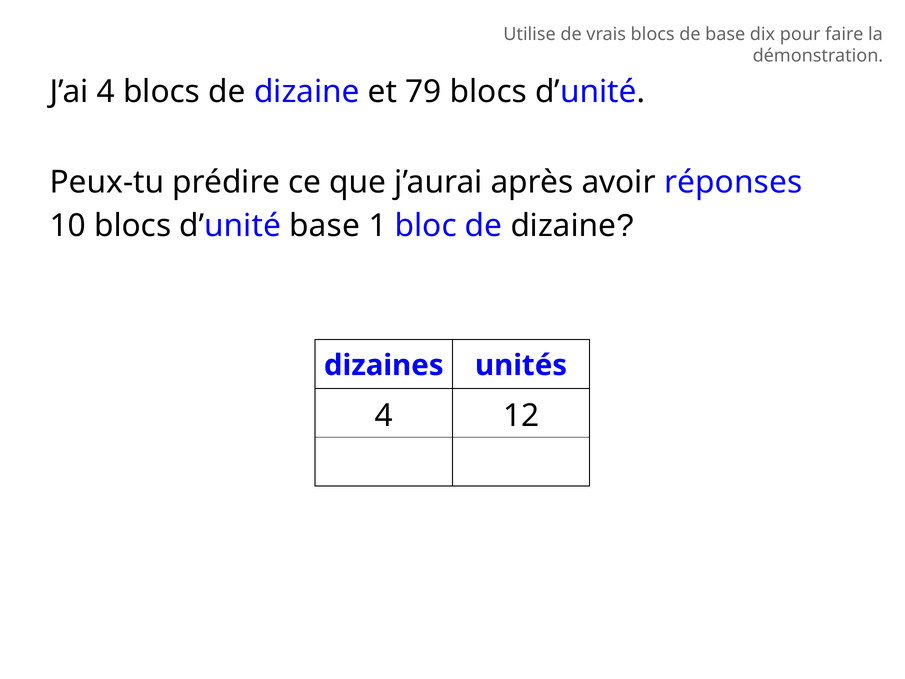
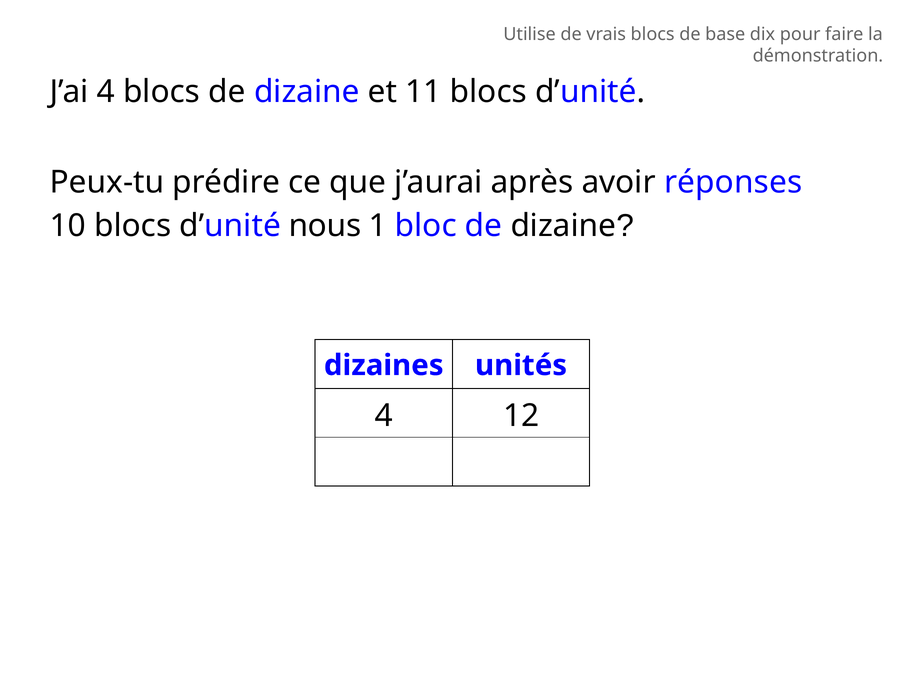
79: 79 -> 11 (423, 92)
d’unité base: base -> nous (325, 225)
